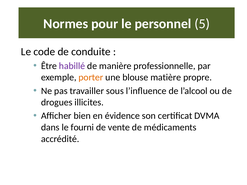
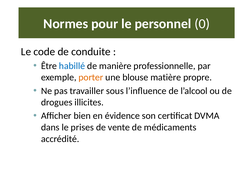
5: 5 -> 0 (202, 24)
habillé colour: purple -> blue (72, 66)
fourni: fourni -> prises (82, 128)
